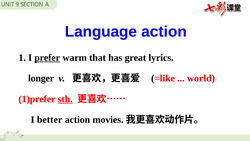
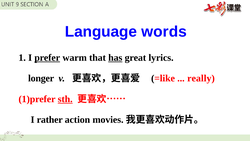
Language action: action -> words (164, 31)
has underline: none -> present (115, 58)
world: world -> really (201, 78)
better: better -> rather (50, 119)
